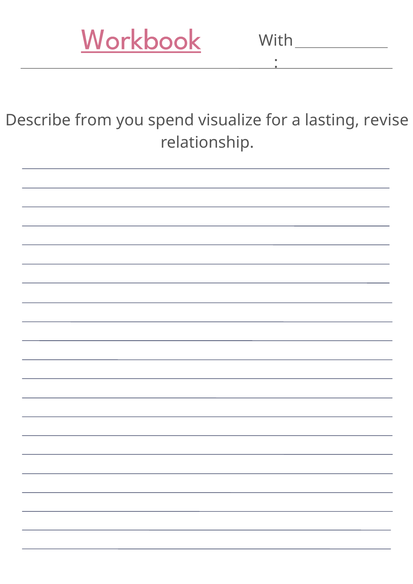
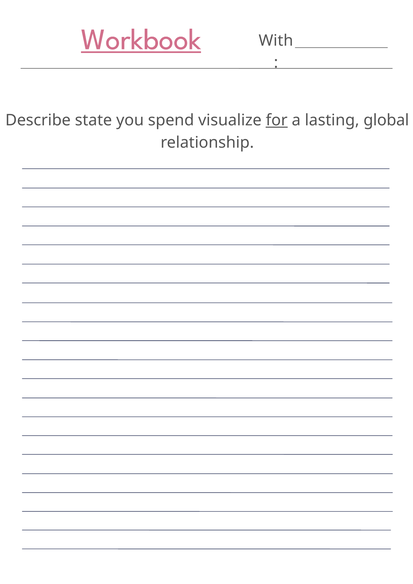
from: from -> state (93, 120)
for underline: none -> present (277, 120)
revise: revise -> global (386, 120)
